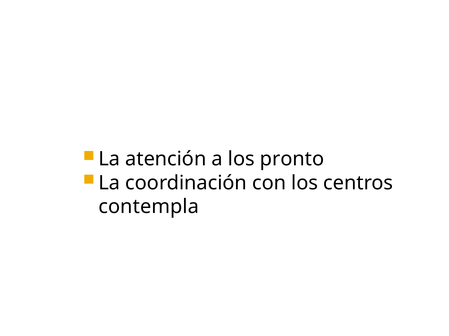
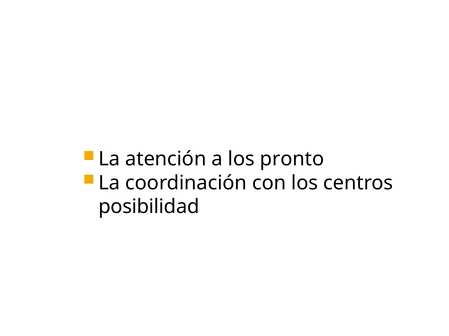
contempla: contempla -> posibilidad (149, 207)
